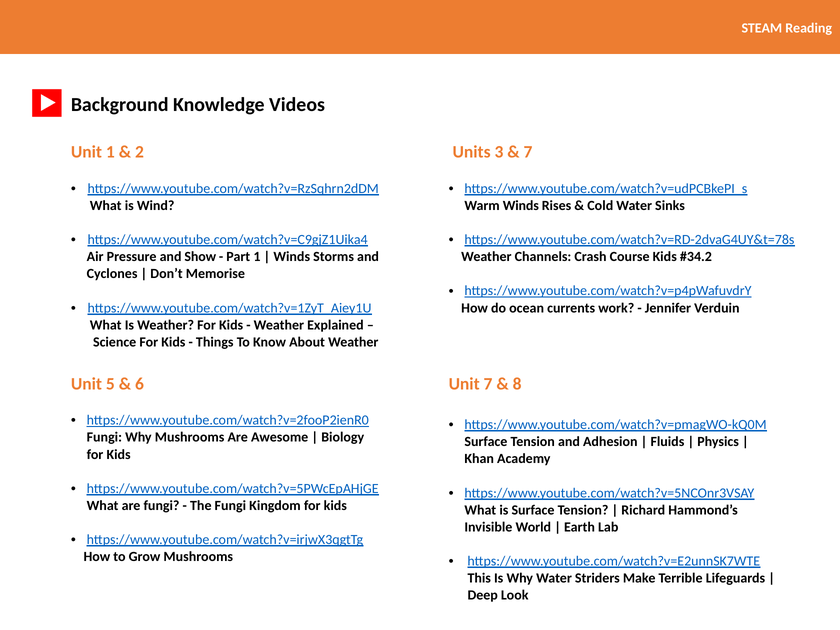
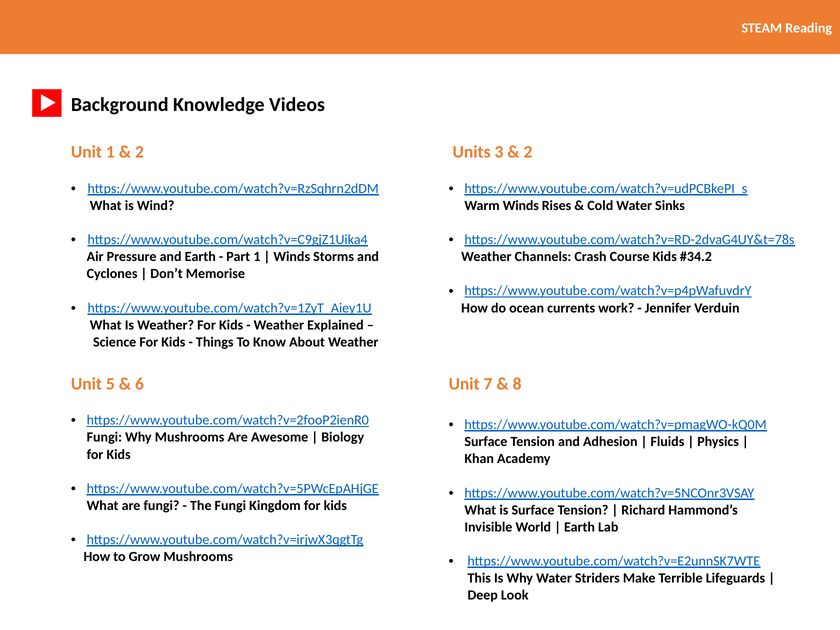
7: 7 -> 2 (528, 152)
and Show: Show -> Earth (200, 257)
